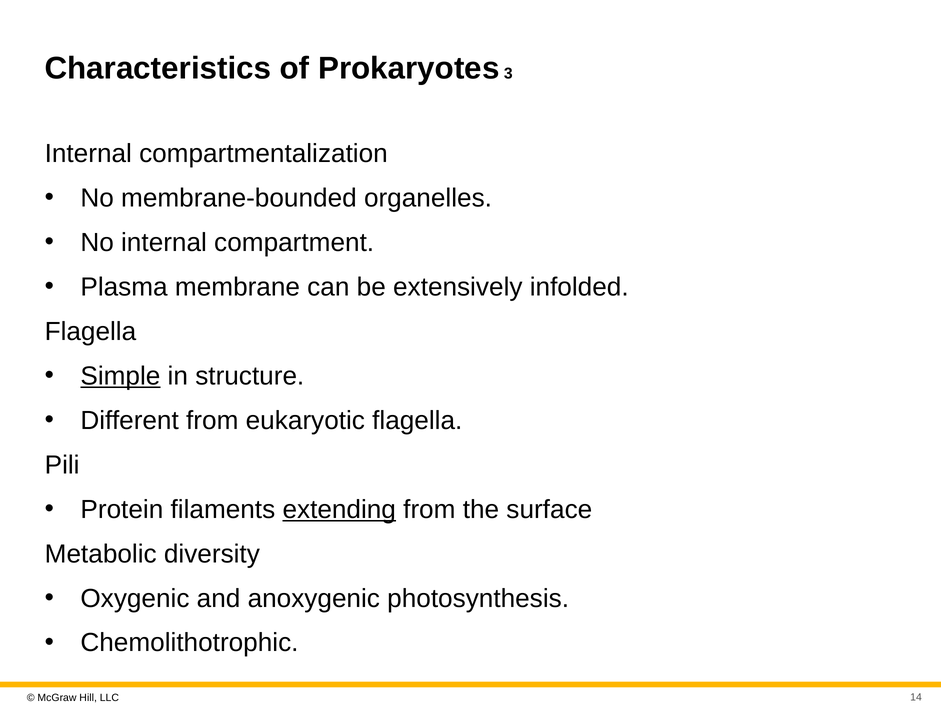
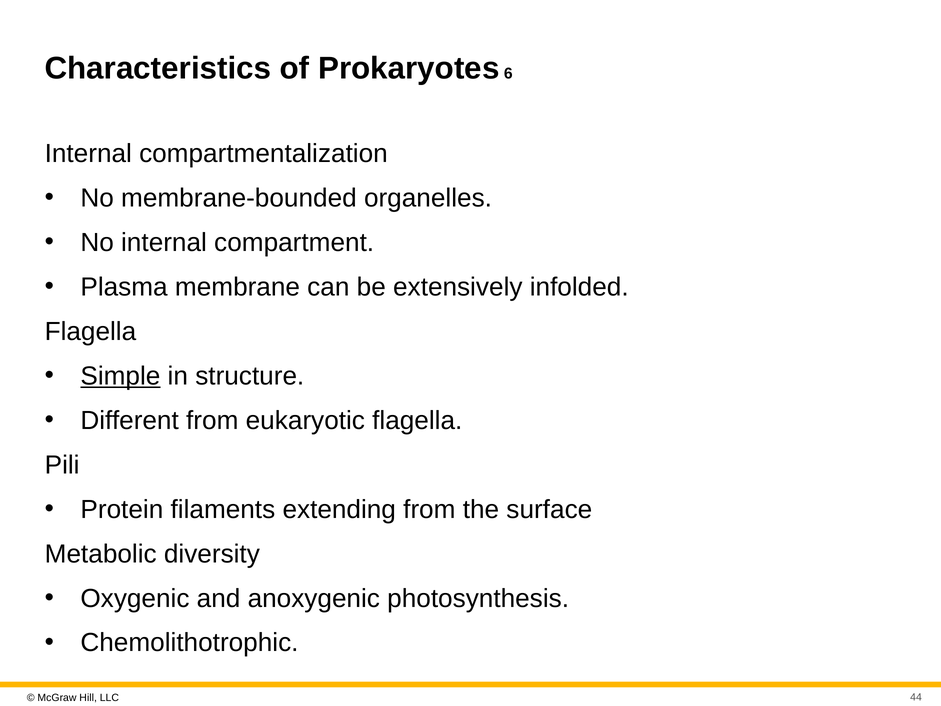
3: 3 -> 6 (508, 74)
extending underline: present -> none (339, 509)
14: 14 -> 44 (916, 697)
